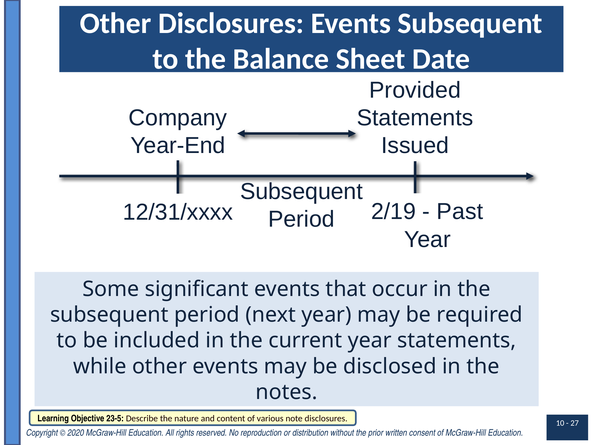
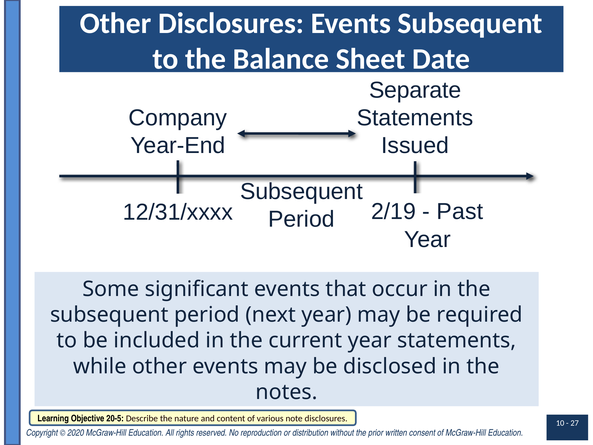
Provided: Provided -> Separate (415, 90)
23-5: 23-5 -> 20-5 (115, 418)
